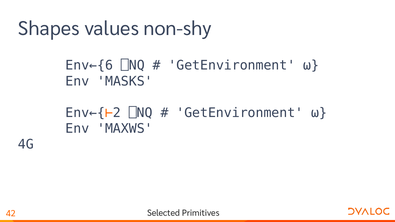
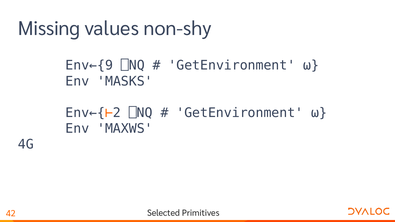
Shapes: Shapes -> Missing (49, 29)
Env←{6: Env←{6 -> Env←{9 (89, 65)
